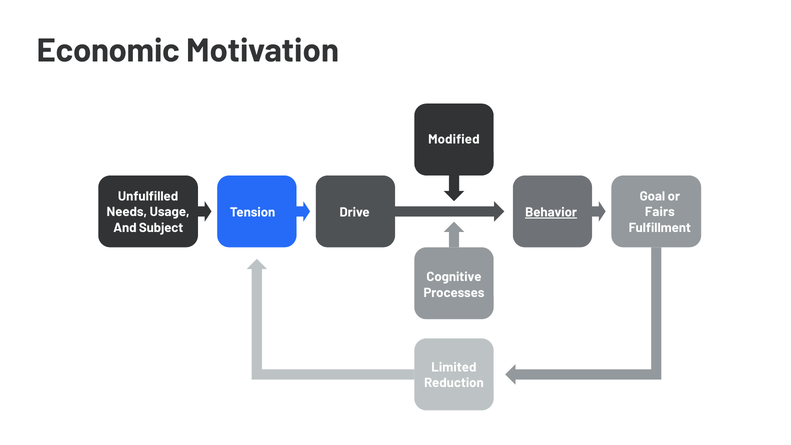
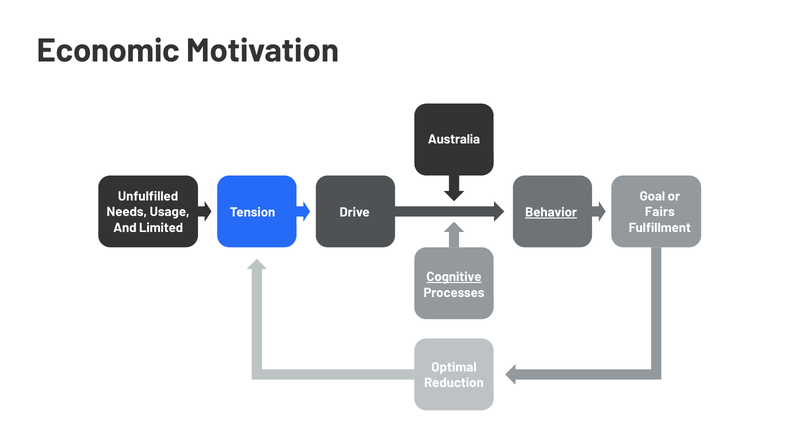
Modified: Modified -> Australia (454, 139)
Subject: Subject -> Limited (161, 228)
Cognitive underline: none -> present (454, 277)
Limited: Limited -> Optimal (454, 367)
